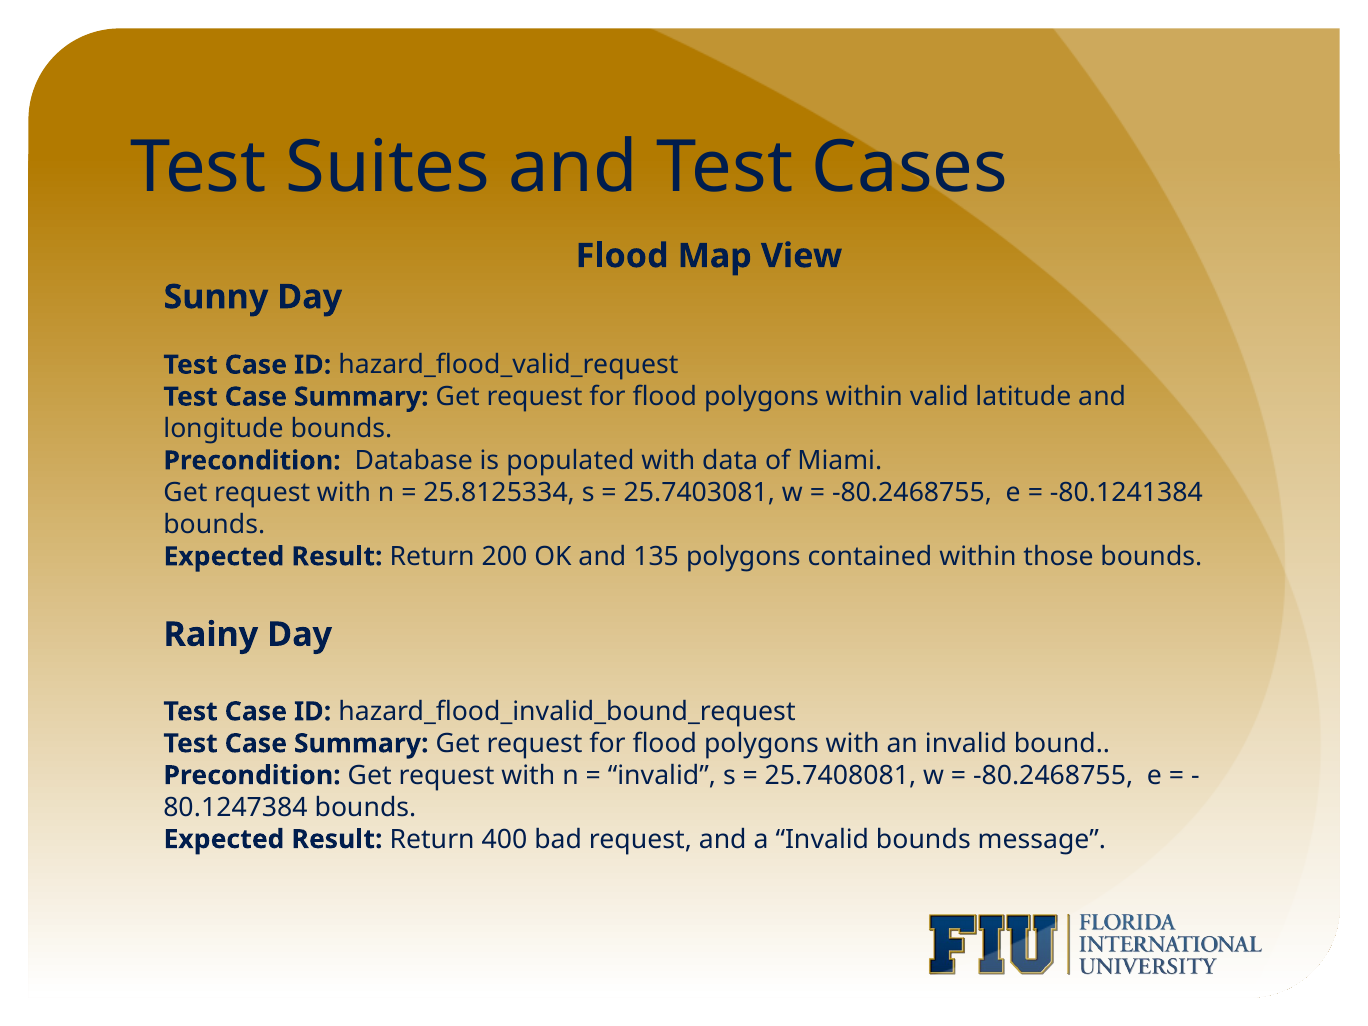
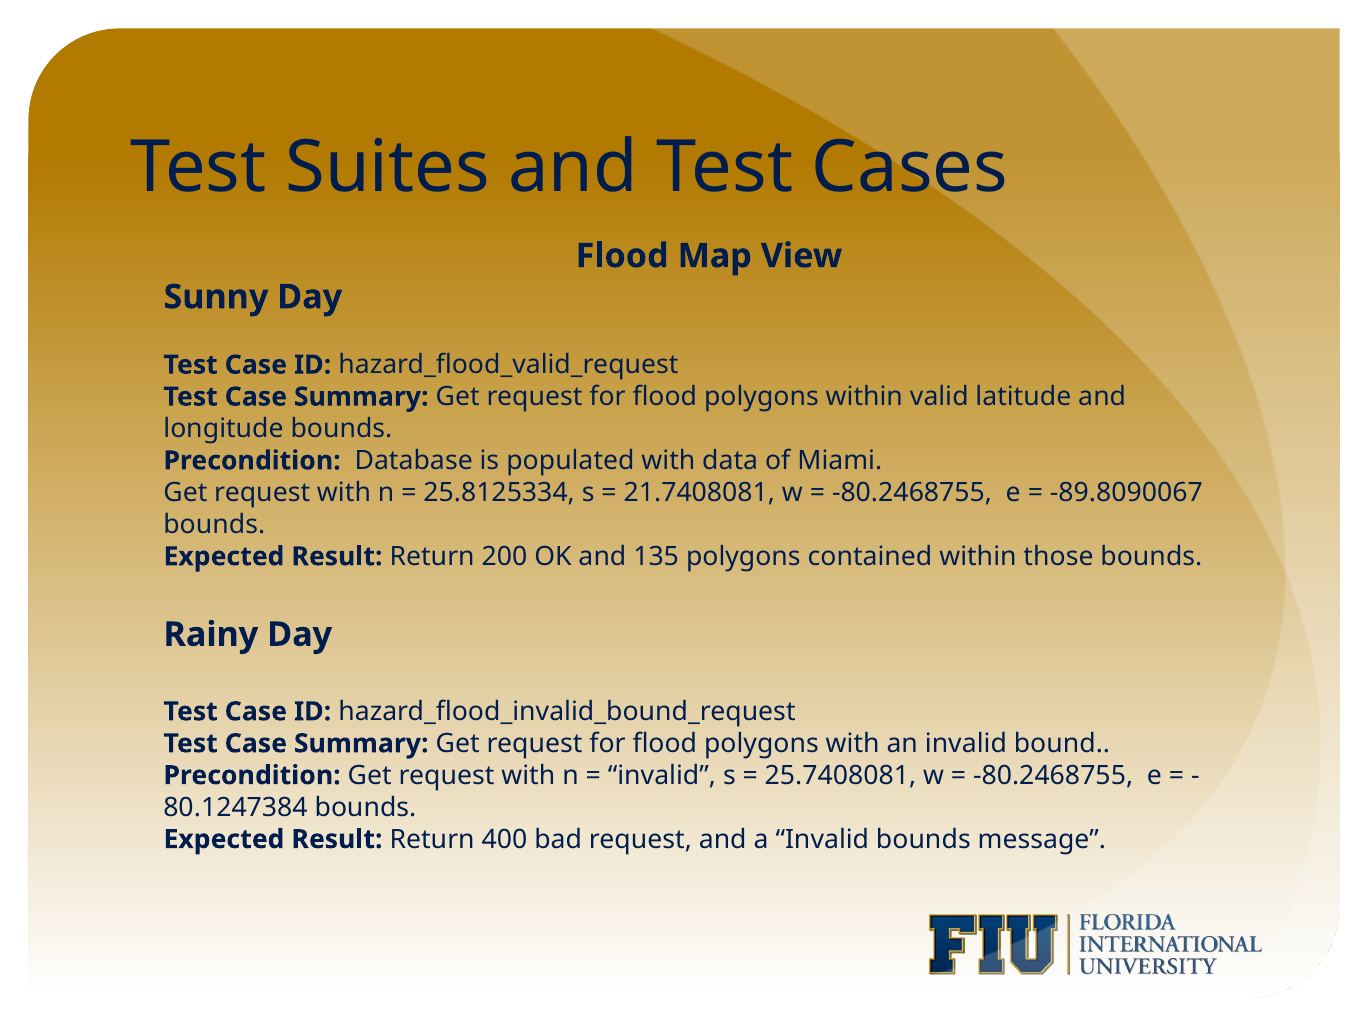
25.7403081: 25.7403081 -> 21.7408081 (699, 493)
-80.1241384: -80.1241384 -> -89.8090067 (1126, 493)
